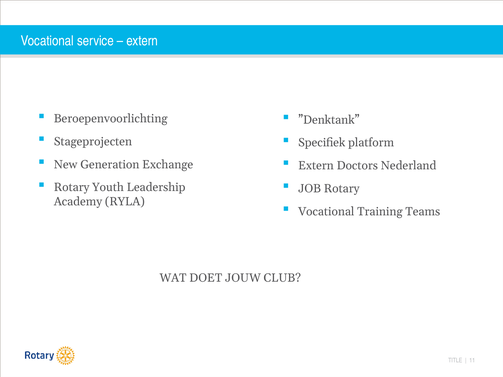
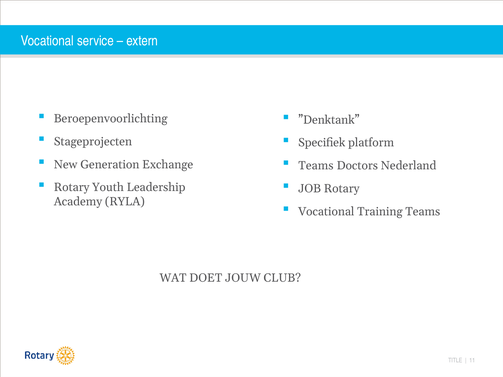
Extern: Extern -> Teams (316, 166)
